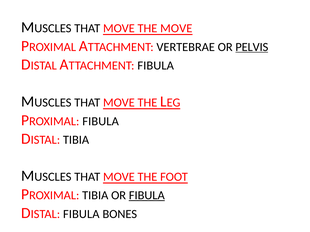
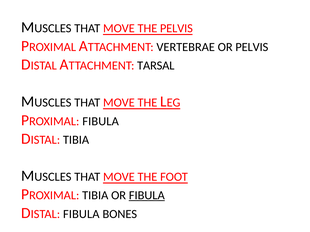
THE MOVE: MOVE -> PELVIS (176, 28)
PELVIS underline: present -> none (252, 47)
FIBULA: FIBULA -> TARSAL (156, 66)
